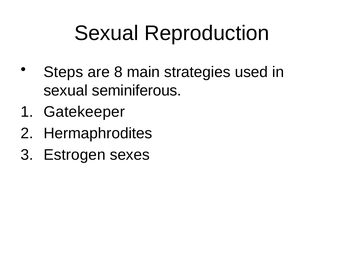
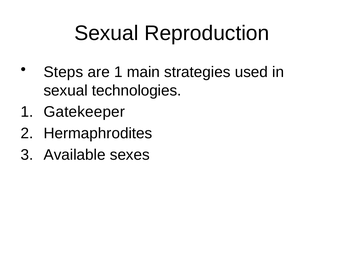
are 8: 8 -> 1 (118, 72)
seminiferous: seminiferous -> technologies (137, 91)
Estrogen: Estrogen -> Available (75, 155)
